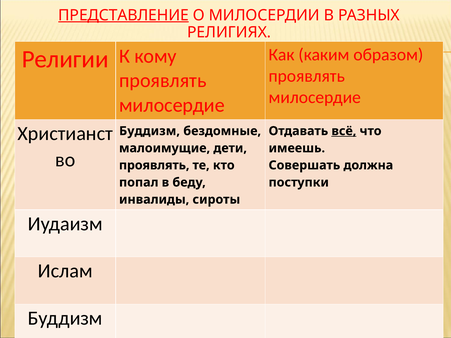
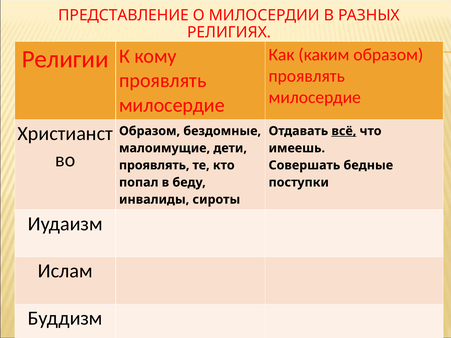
ПРЕДСТАВЛЕНИЕ underline: present -> none (124, 15)
Буддизм: Буддизм -> Образом (150, 131)
должна: должна -> бедные (368, 165)
